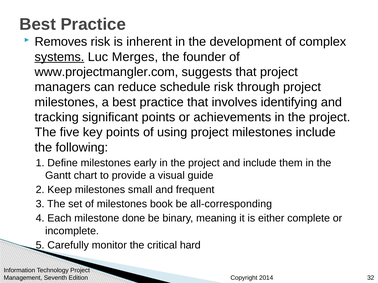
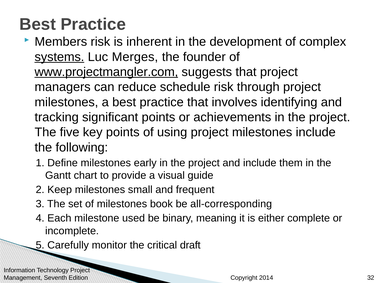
Removes: Removes -> Members (61, 42)
www.projectmangler.com underline: none -> present (106, 72)
done: done -> used (134, 219)
hard: hard -> draft (190, 246)
